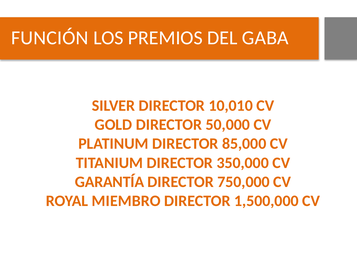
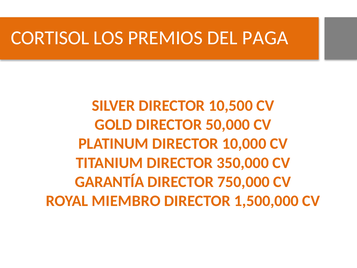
FUNCIÓN: FUNCIÓN -> CORTISOL (50, 38)
GABA: GABA -> PAGA (265, 38)
10,010: 10,010 -> 10,500 (231, 106)
85,000: 85,000 -> 10,000 (244, 144)
